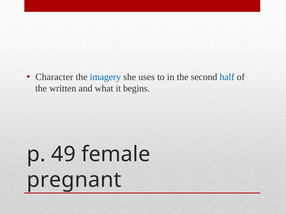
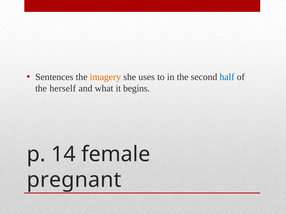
Character: Character -> Sentences (54, 77)
imagery colour: blue -> orange (105, 77)
written: written -> herself (63, 89)
49: 49 -> 14 (63, 155)
